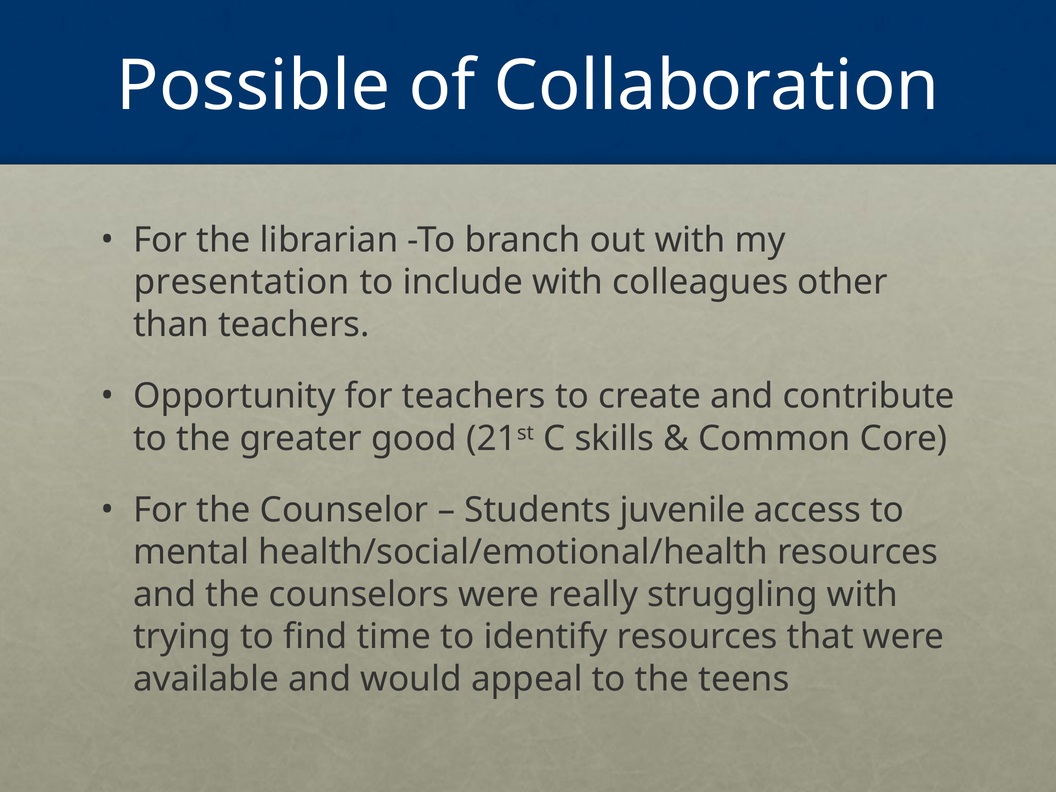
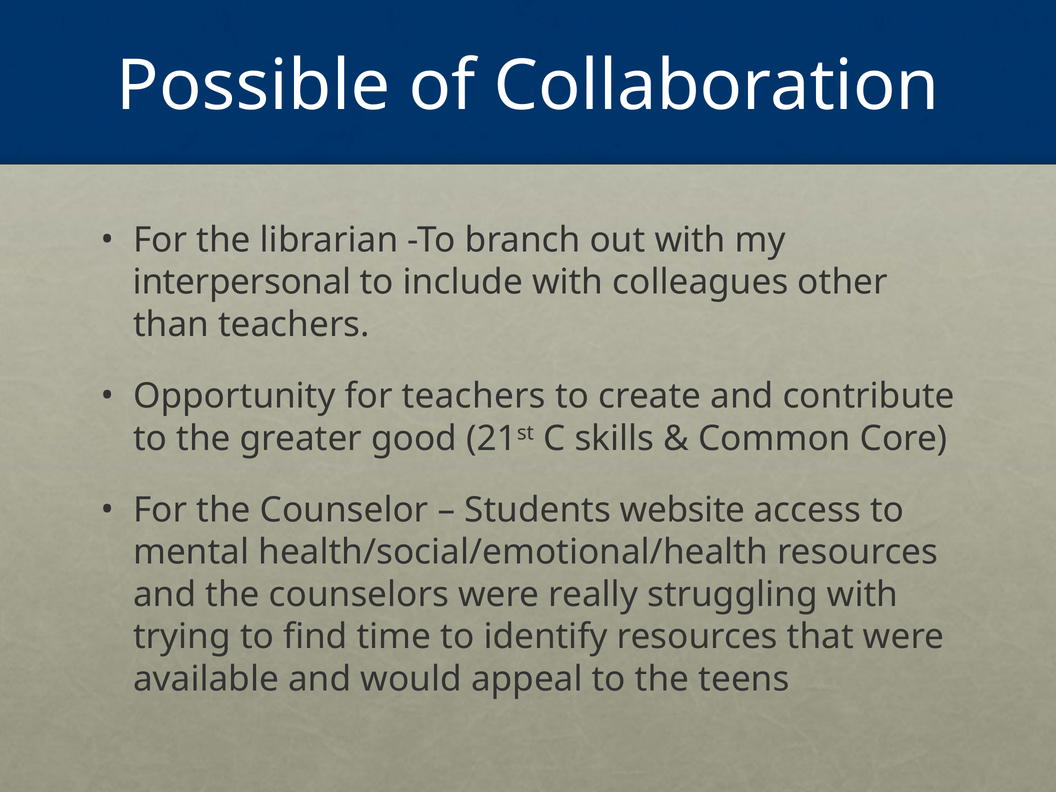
presentation: presentation -> interpersonal (242, 282)
juvenile: juvenile -> website (683, 510)
